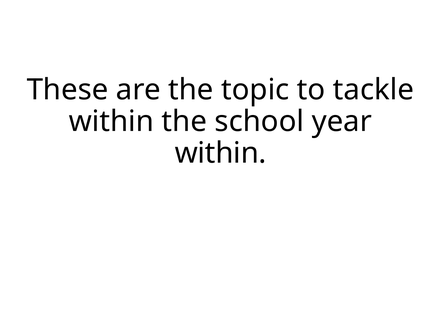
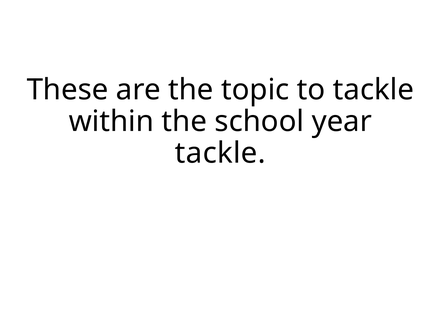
within: within -> tackle (220, 153)
